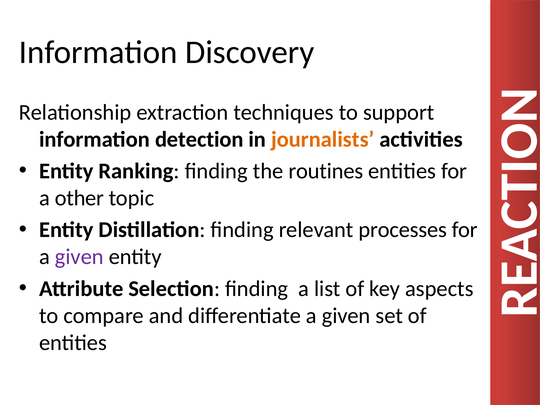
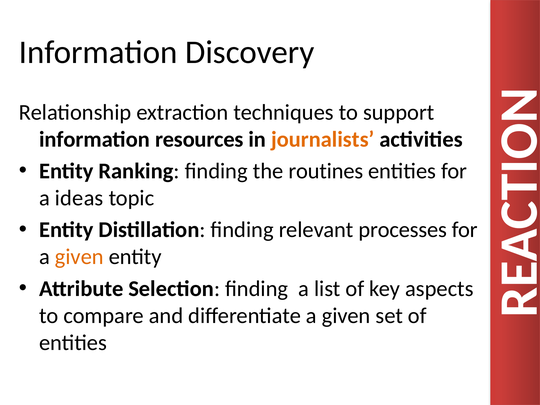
detection: detection -> resources (199, 139)
other: other -> ideas (79, 198)
given colour: purple -> orange (79, 257)
